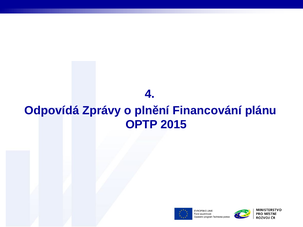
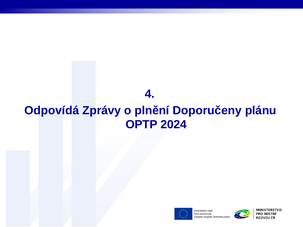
Financování: Financování -> Doporučeny (207, 111)
2015: 2015 -> 2024 (174, 125)
